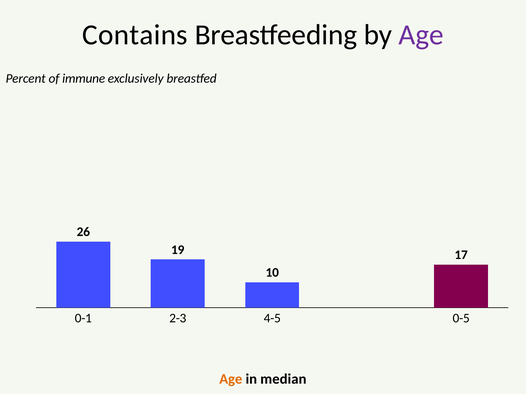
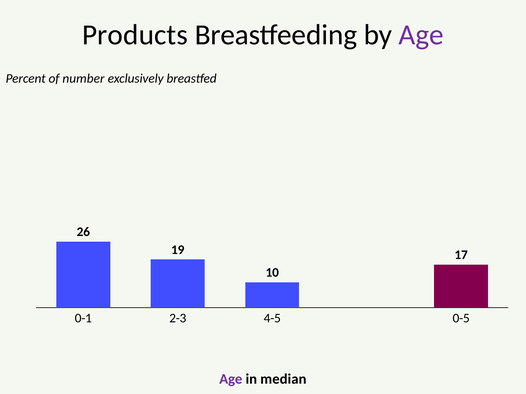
Contains: Contains -> Products (135, 35)
immune: immune -> number (84, 79)
Age colour: orange -> purple (231, 379)
